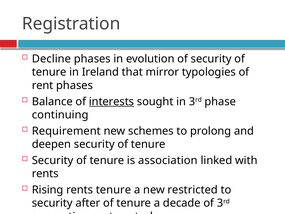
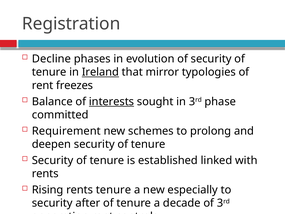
Ireland underline: none -> present (100, 72)
rent phases: phases -> freezes (75, 85)
continuing: continuing -> committed (60, 115)
association: association -> established (168, 160)
restricted: restricted -> especially (193, 190)
